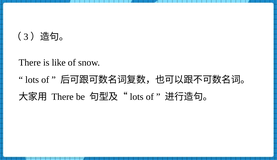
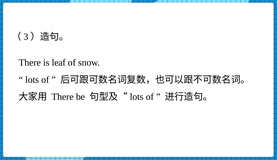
like: like -> leaf (59, 62)
